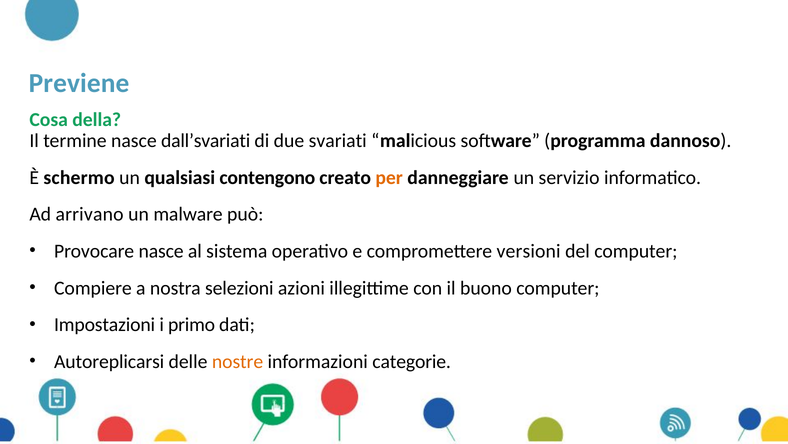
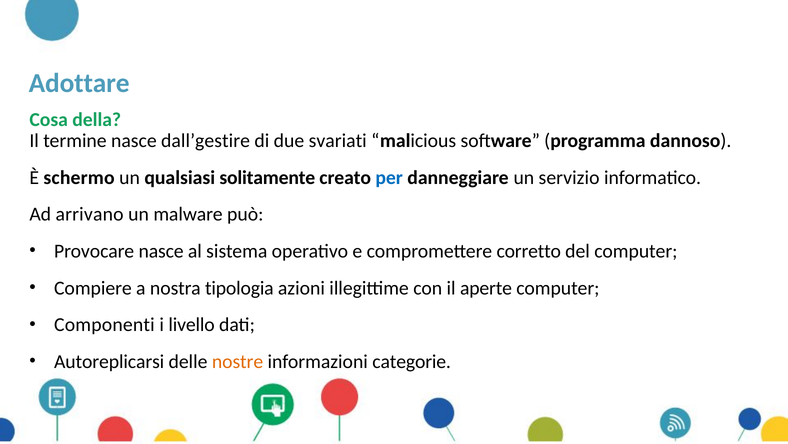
Previene: Previene -> Adottare (79, 83)
dall’svariati: dall’svariati -> dall’gestire (206, 140)
contengono: contengono -> solitamente (267, 177)
per colour: orange -> blue (389, 177)
versioni: versioni -> corretto (529, 251)
selezioni: selezioni -> tipologia (239, 288)
buono: buono -> aperte (486, 288)
Impostazioni: Impostazioni -> Componenti (104, 324)
primo: primo -> livello (192, 324)
